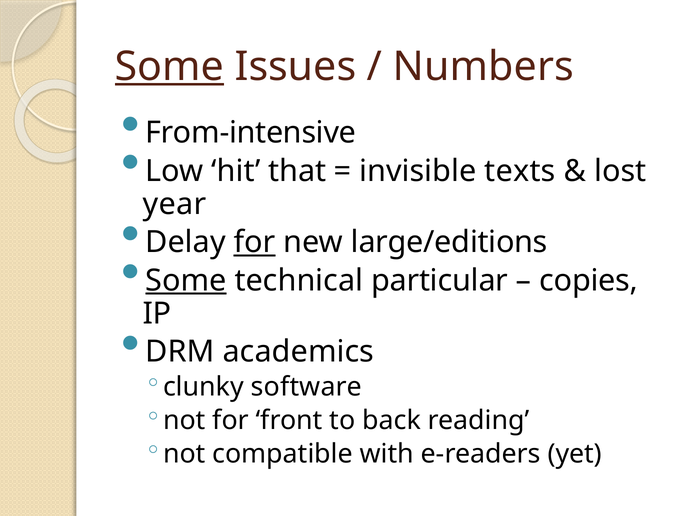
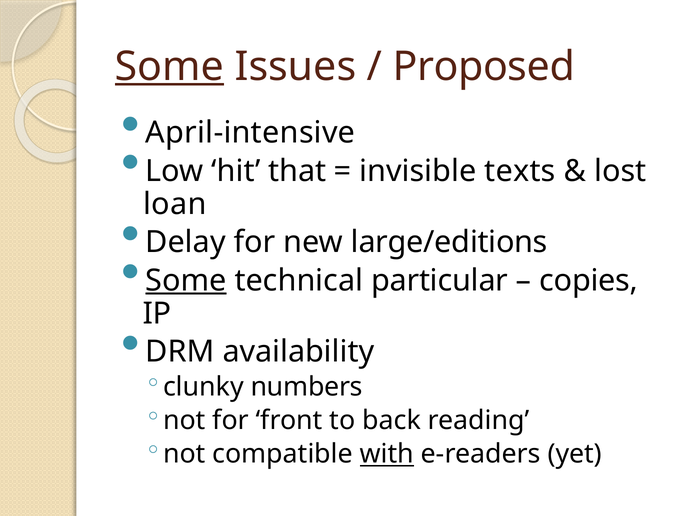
Numbers: Numbers -> Proposed (484, 67)
From-intensive: From-intensive -> April-intensive (250, 133)
year: year -> loan (175, 204)
for underline: present -> none (254, 243)
academics: academics -> availability (298, 352)
software: software -> numbers (307, 387)
with underline: none -> present (387, 455)
